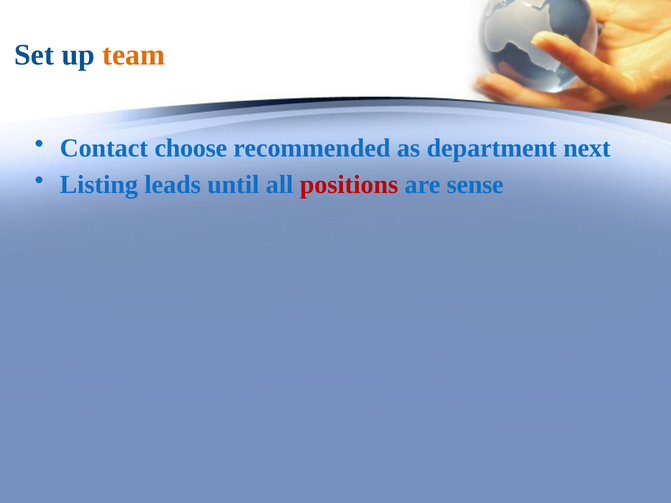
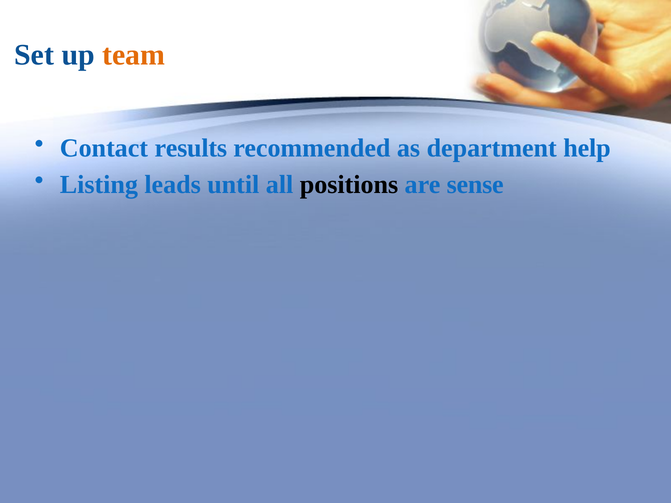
choose: choose -> results (191, 148)
next: next -> help (587, 148)
positions colour: red -> black (349, 185)
